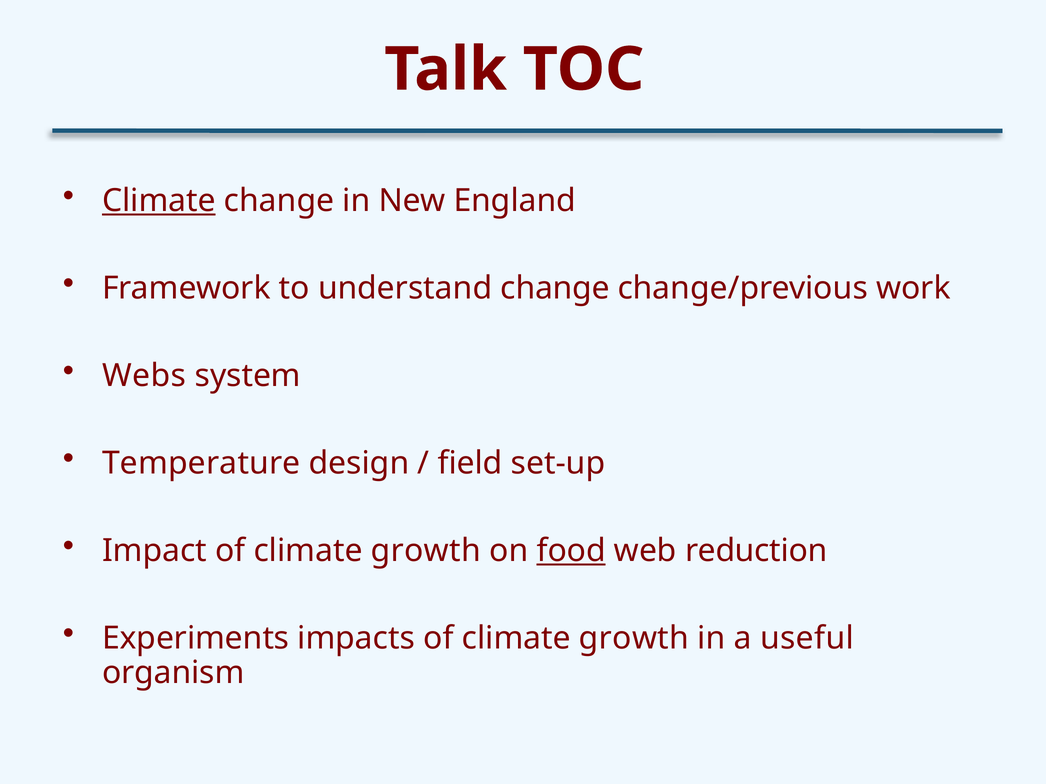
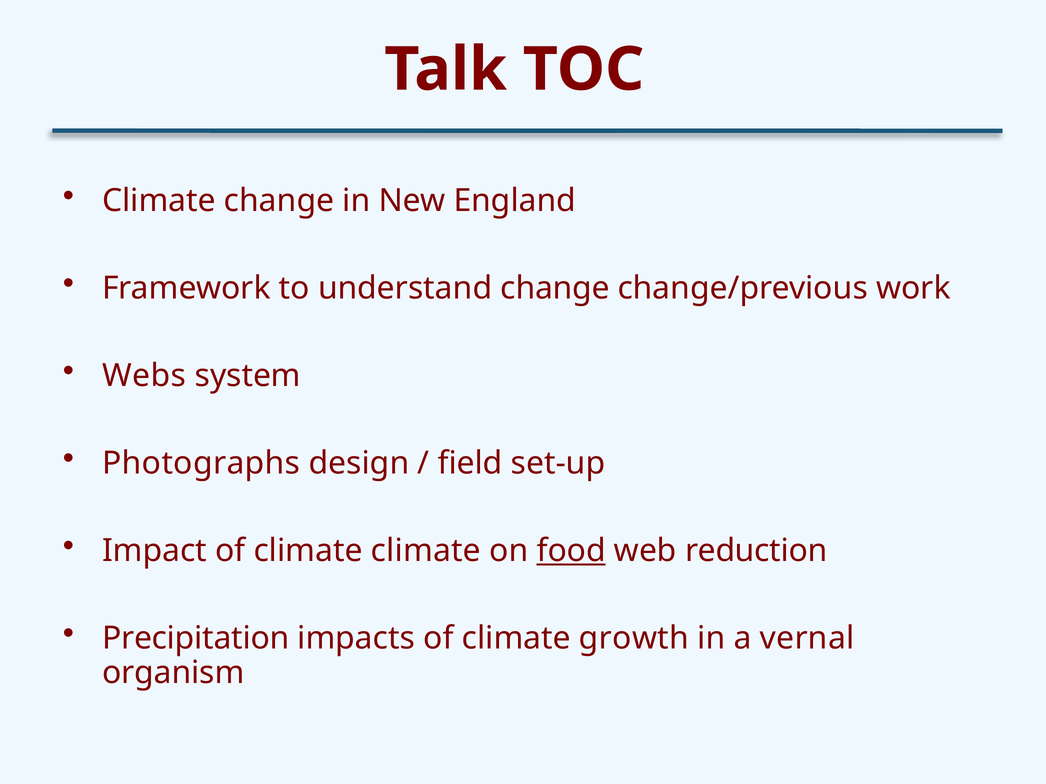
Climate underline: present -> none (159, 201)
Temperature: Temperature -> Photographs (201, 463)
Impact of climate growth: growth -> climate (426, 551)
Experiments: Experiments -> Precipitation (196, 639)
useful: useful -> vernal (807, 639)
